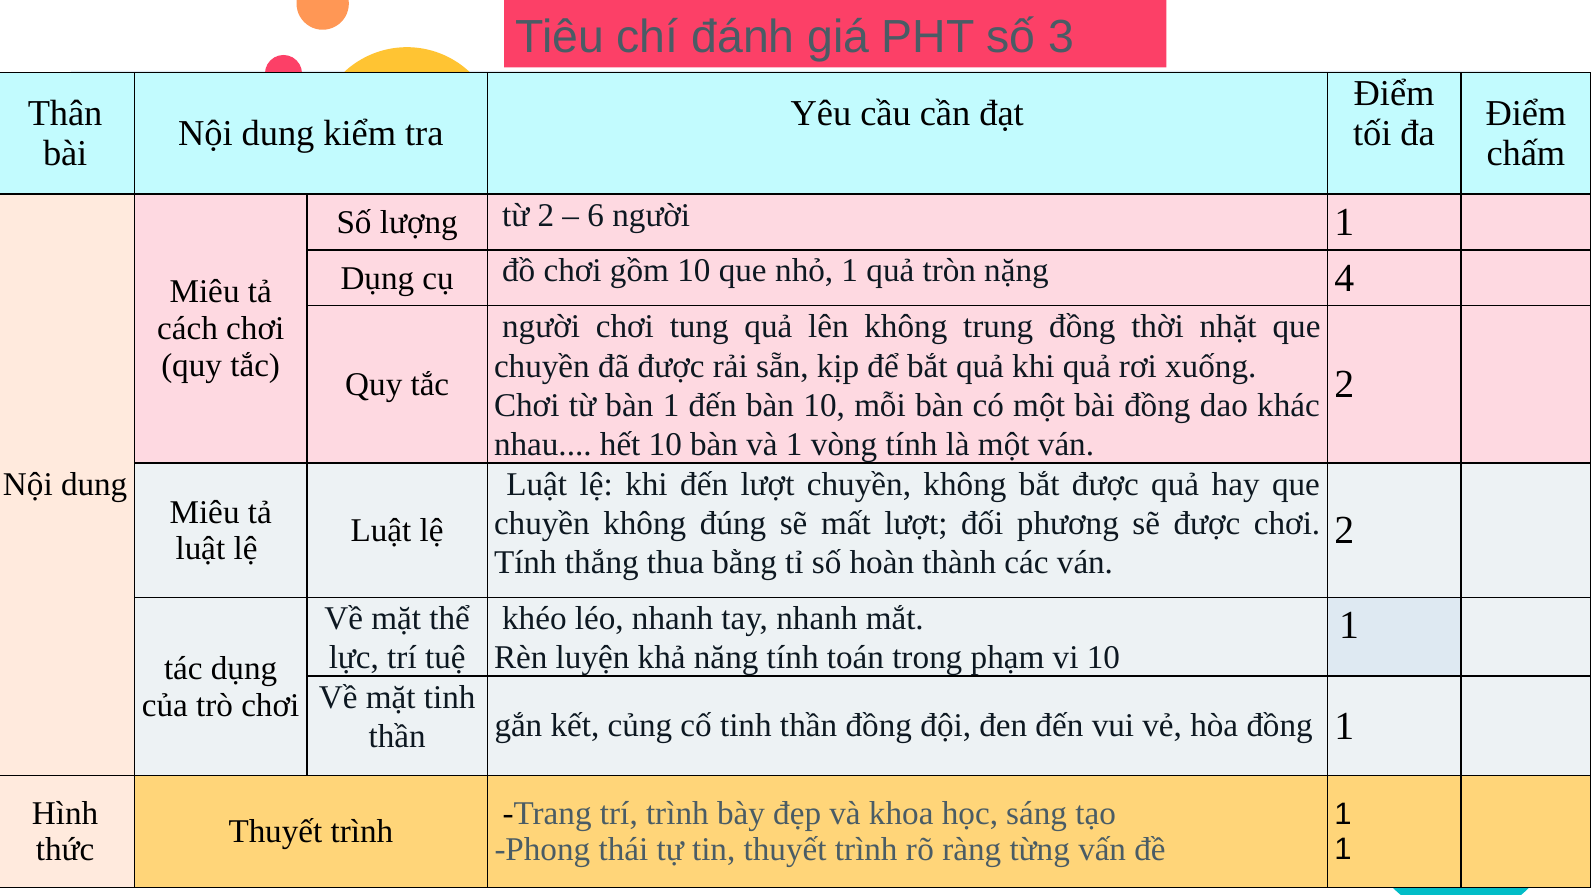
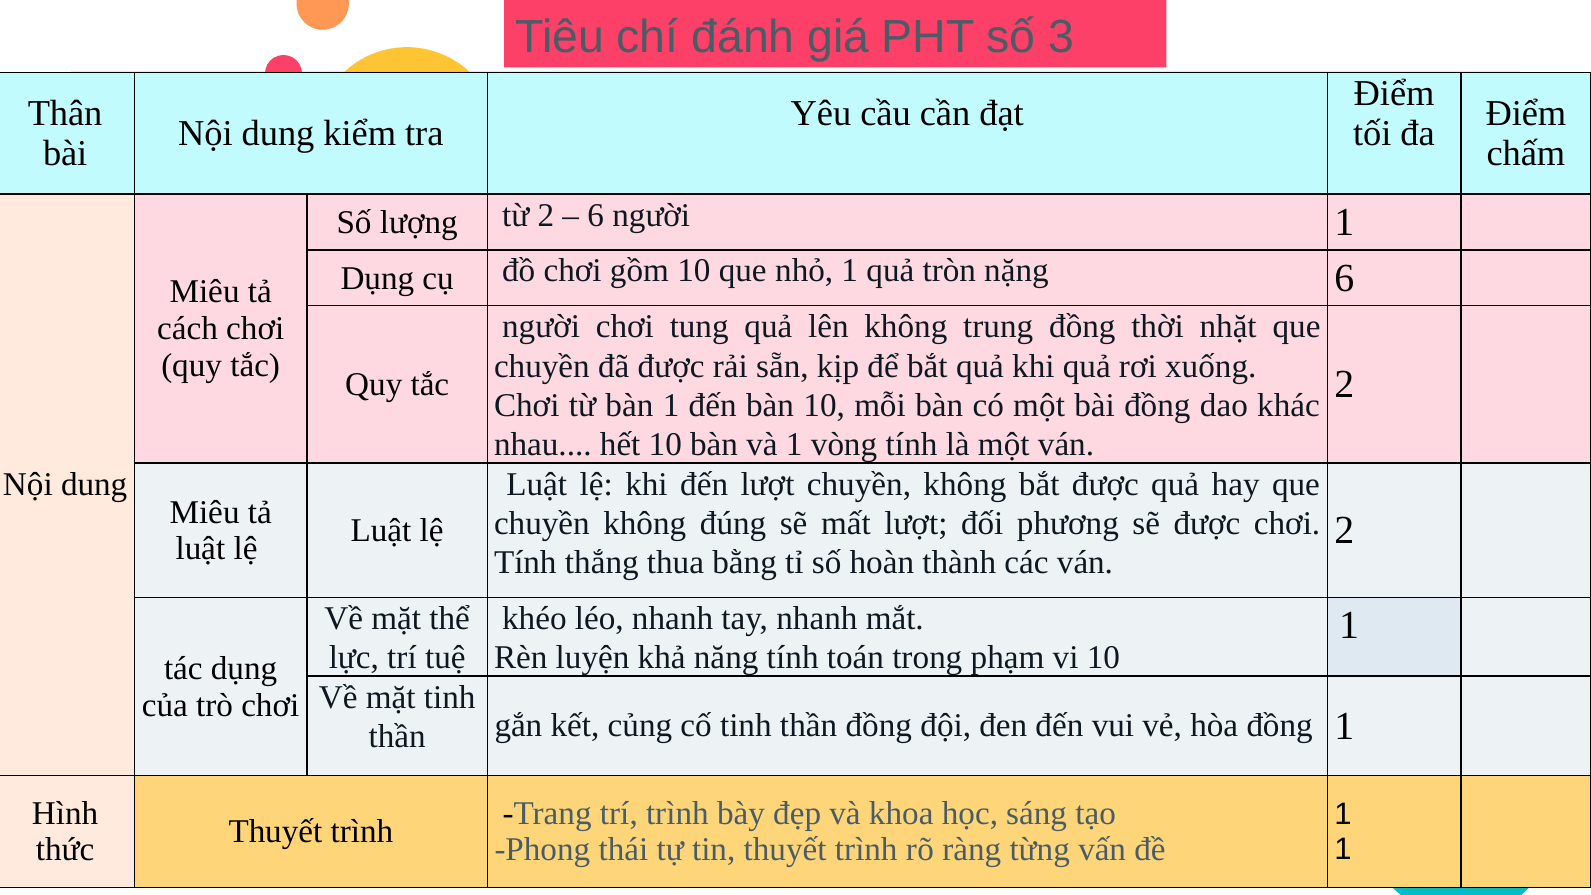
nặng 4: 4 -> 6 (1344, 278)
